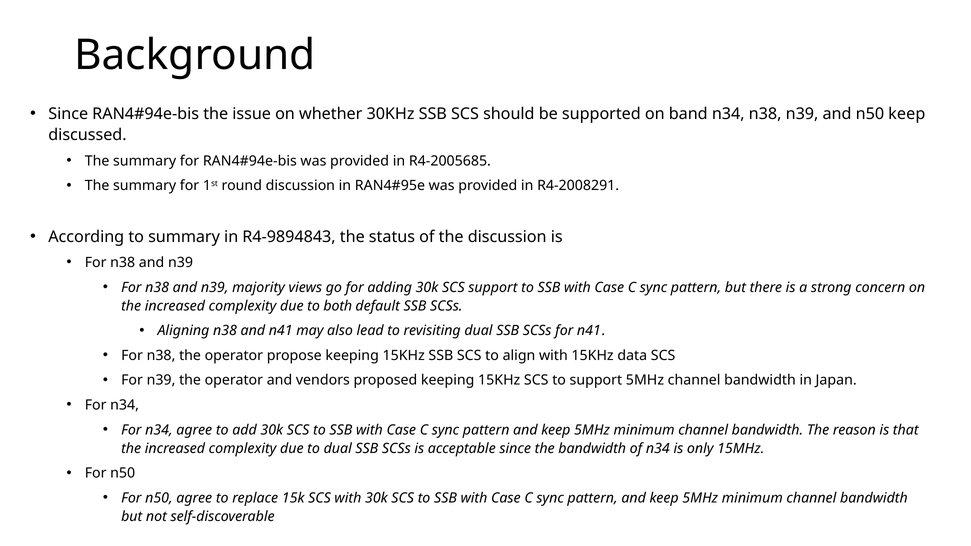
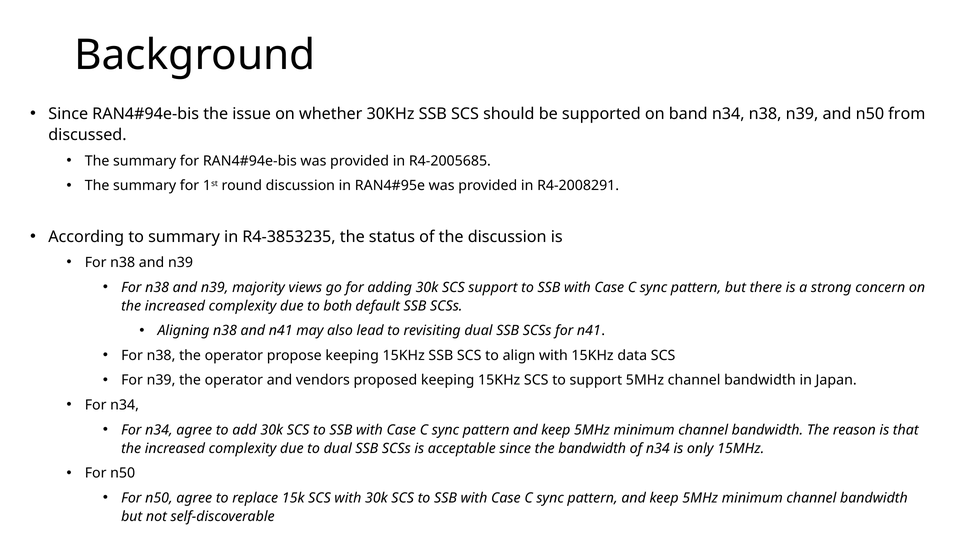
n50 keep: keep -> from (907, 114)
R4-9894843: R4-9894843 -> R4-3853235 (289, 237)
